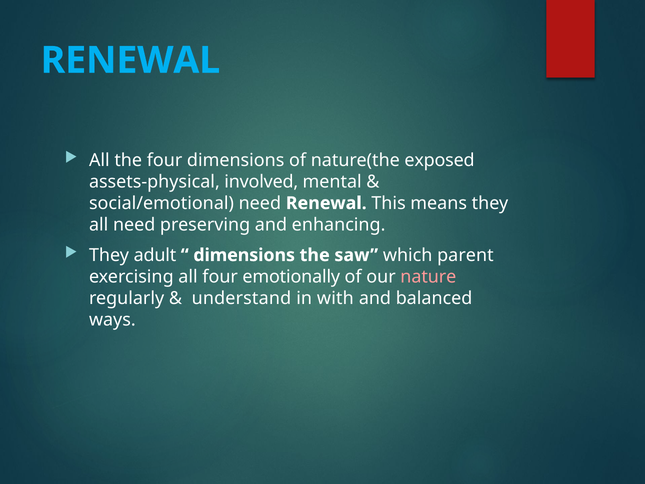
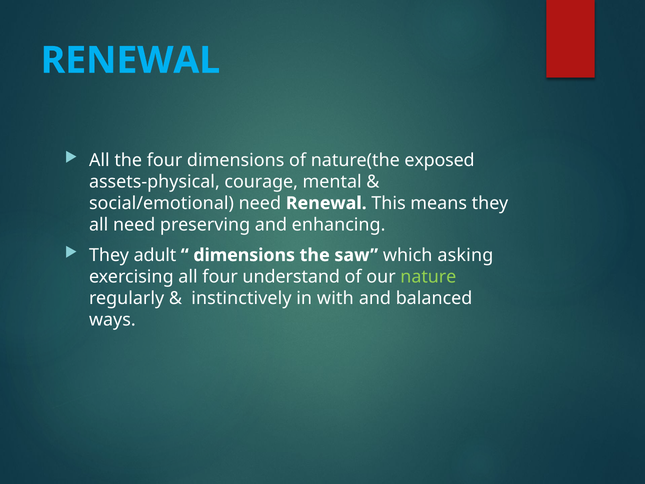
involved: involved -> courage (261, 182)
parent: parent -> asking (465, 255)
emotionally: emotionally -> understand (291, 277)
nature colour: pink -> light green (428, 277)
understand: understand -> instinctively (241, 298)
